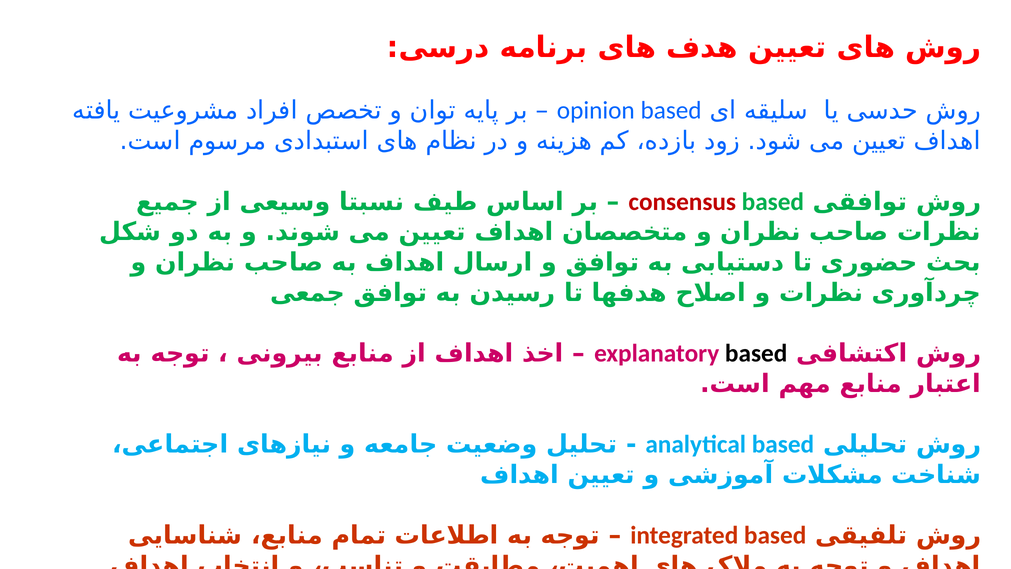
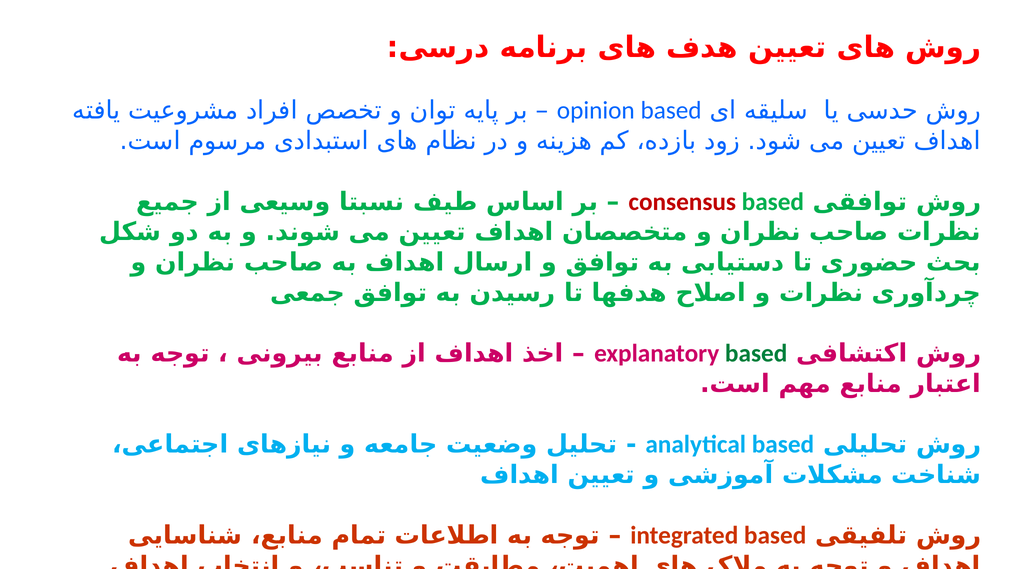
based colour: black -> green (756, 353)
